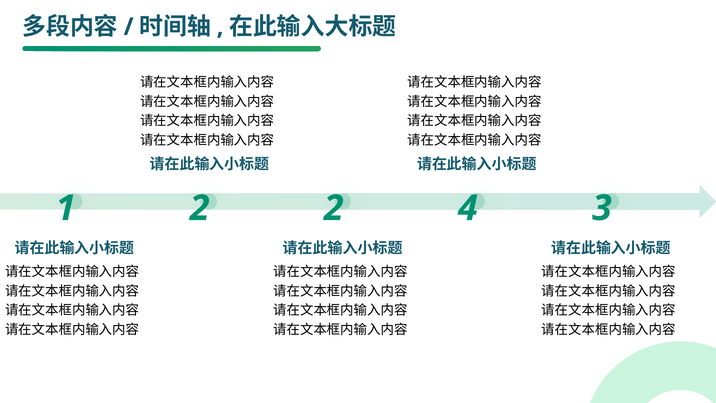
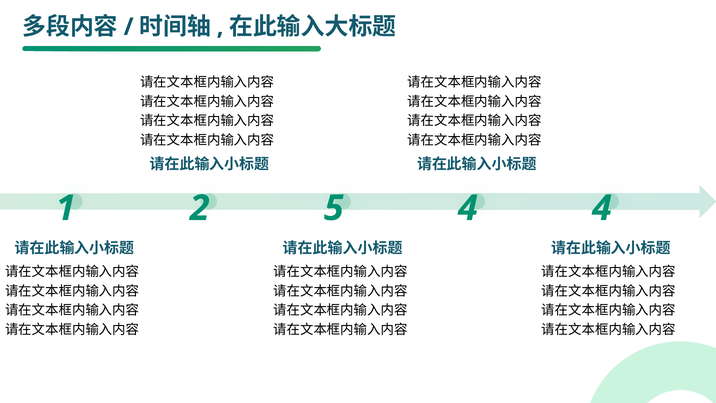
2 2: 2 -> 5 (334, 208)
4 3: 3 -> 4 (602, 208)
